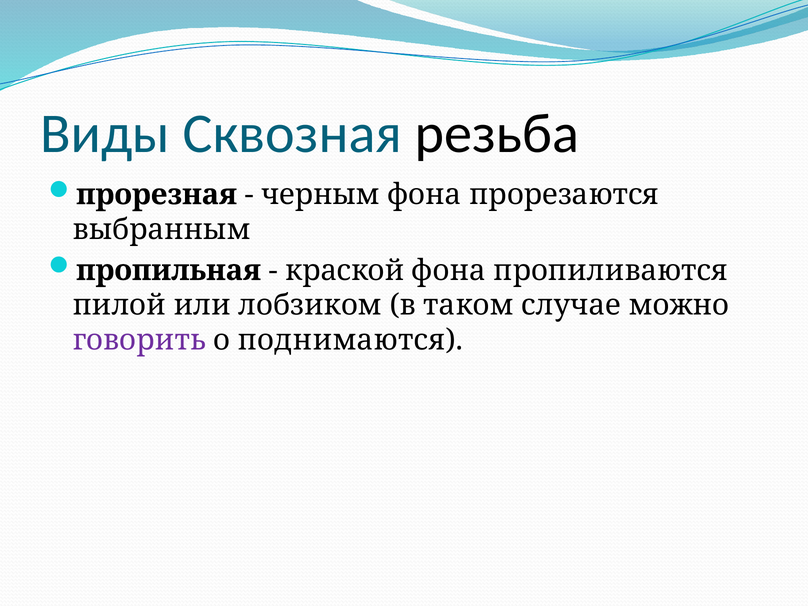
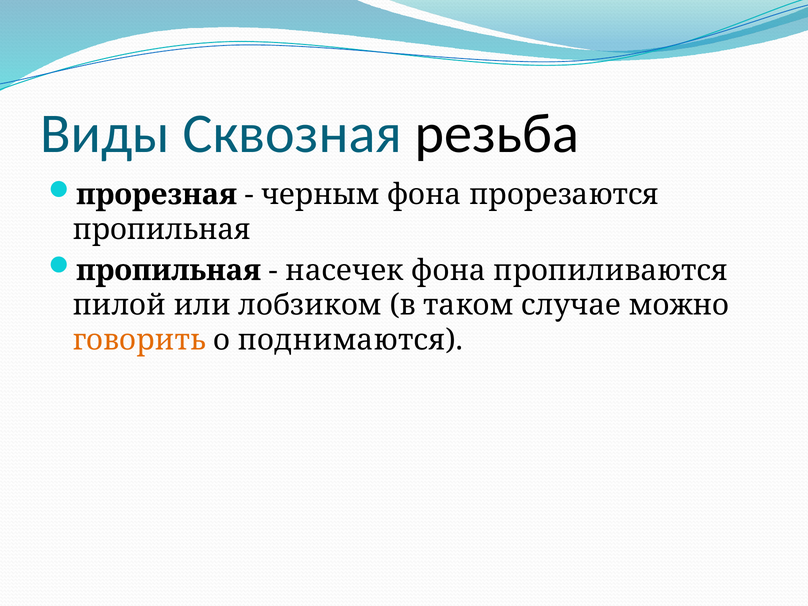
выбранным: выбранным -> пропильная (162, 230)
краской: краской -> насечек (345, 270)
говорить colour: purple -> orange (139, 340)
